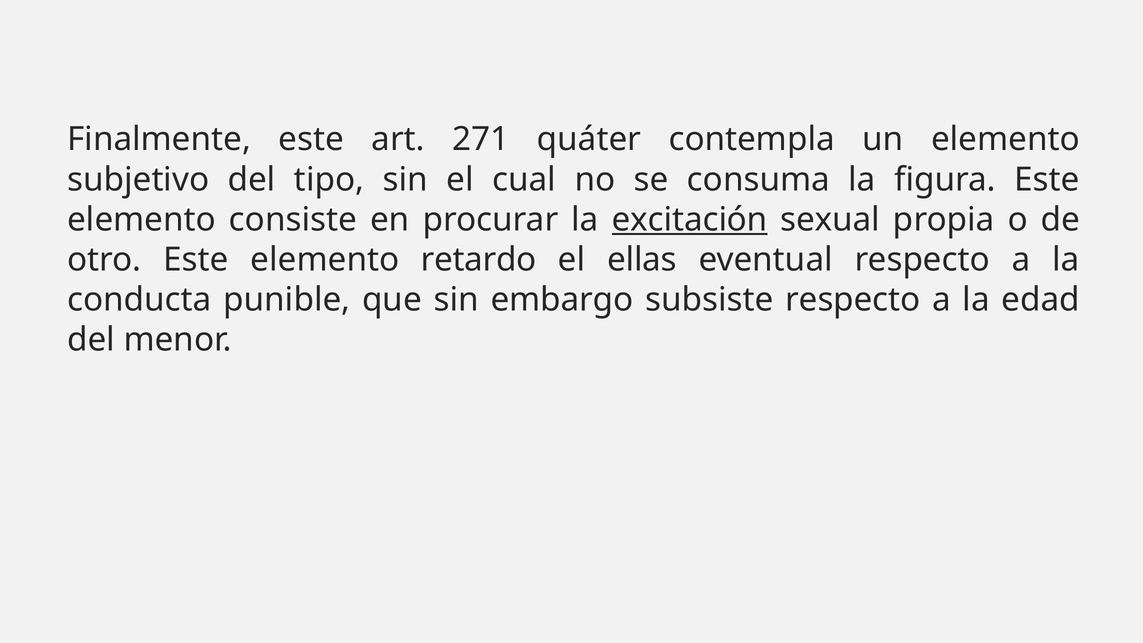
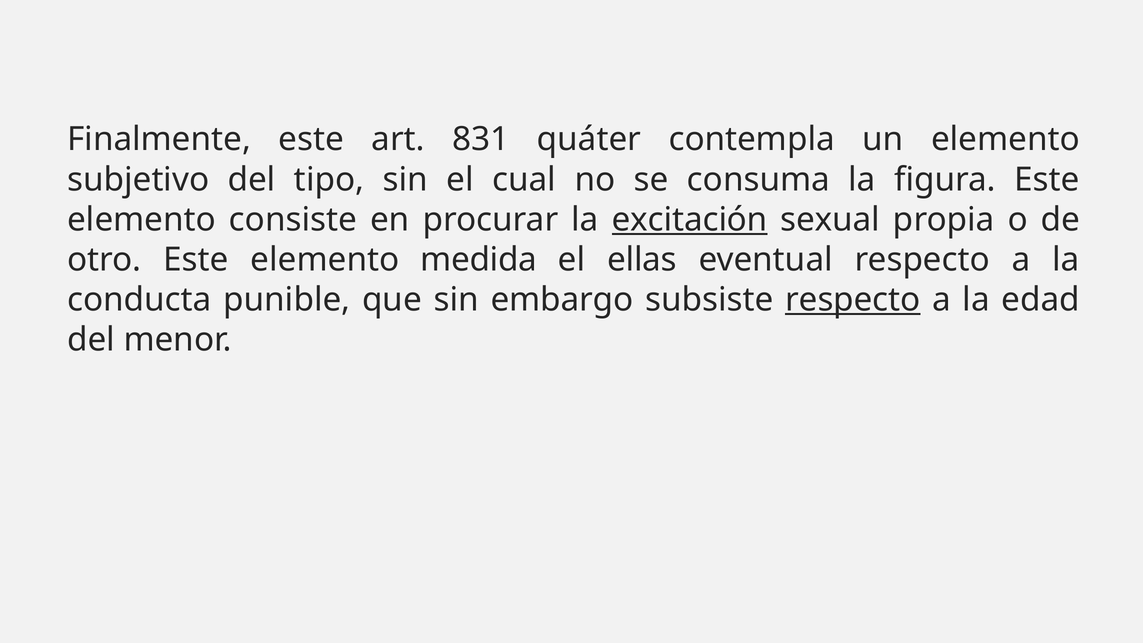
271: 271 -> 831 (481, 139)
retardo: retardo -> medida (479, 260)
respecto underline: none -> present (853, 300)
